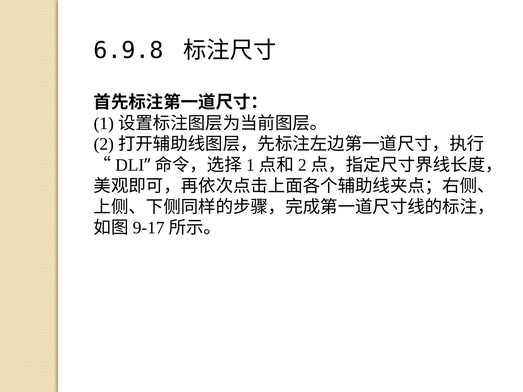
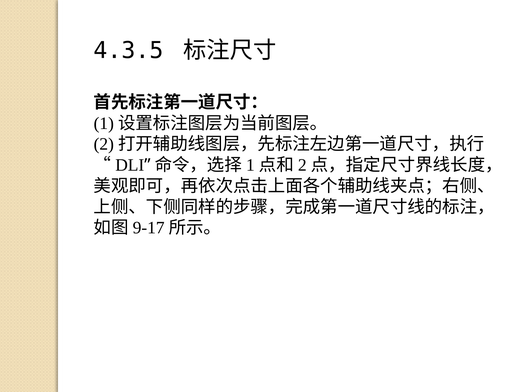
6.9.8: 6.9.8 -> 4.3.5 (129, 51)
